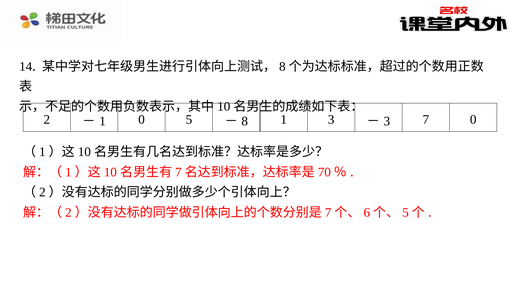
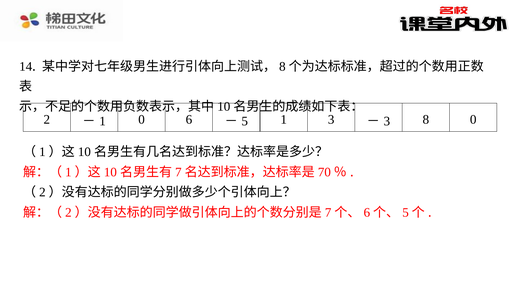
5: 5 -> 6 (189, 120)
8: 8 -> 5 (245, 122)
7: 7 -> 8 (426, 120)
